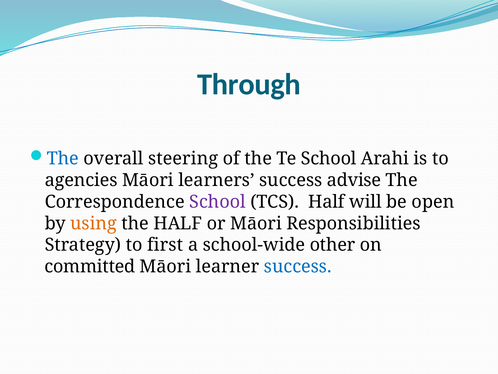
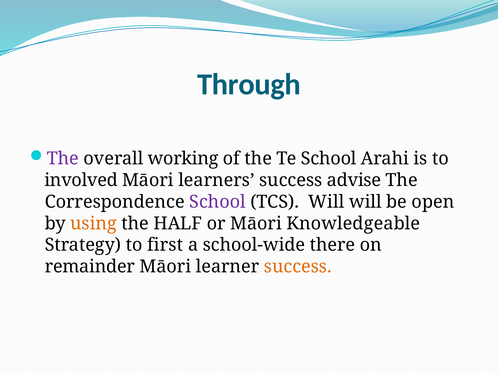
The colour: blue -> purple (63, 158)
steering: steering -> working (183, 158)
agencies: agencies -> involved (81, 180)
TCS Half: Half -> Will (326, 202)
Responsibilities: Responsibilities -> Knowledgeable (353, 223)
other: other -> there (332, 245)
committed: committed -> remainder (90, 266)
success colour: blue -> orange (298, 266)
